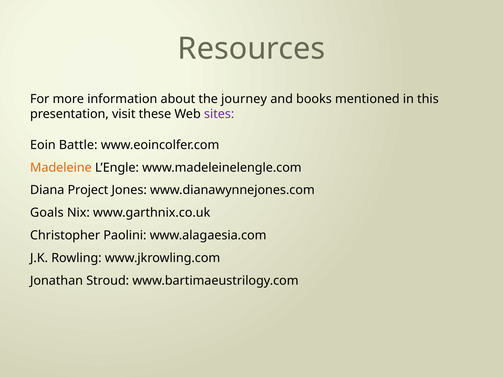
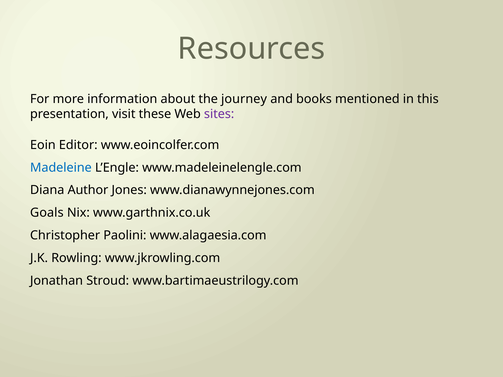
Battle: Battle -> Editor (78, 145)
Madeleine colour: orange -> blue (61, 168)
Project: Project -> Author (88, 190)
